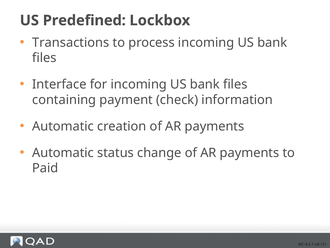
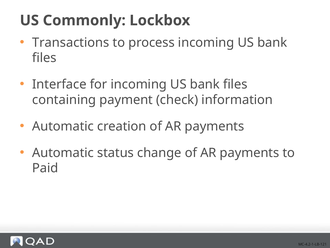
Predefined: Predefined -> Commonly (84, 20)
